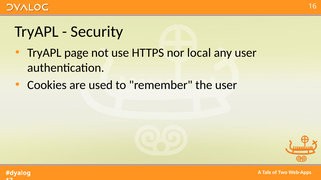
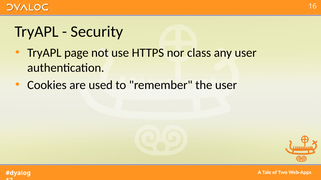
local: local -> class (199, 53)
